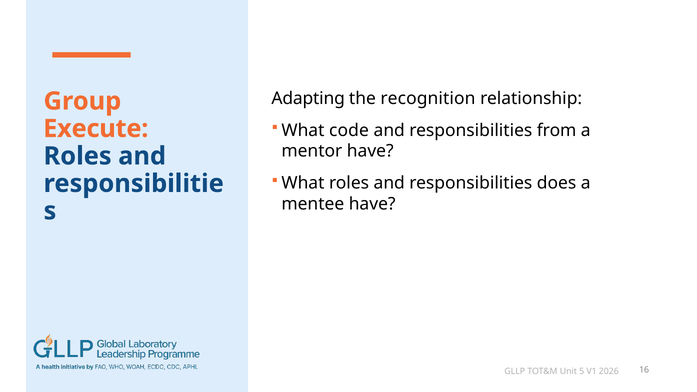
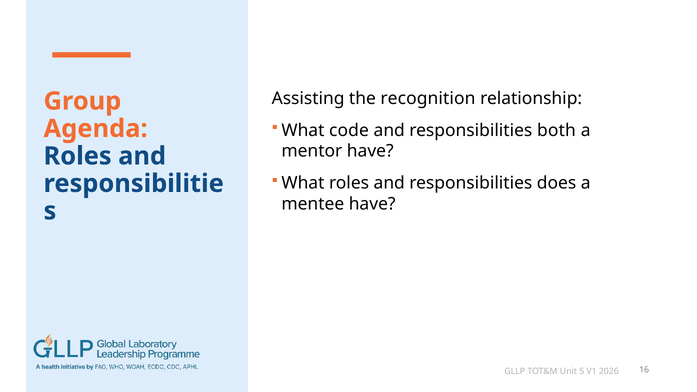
Adapting: Adapting -> Assisting (308, 98)
from: from -> both (556, 130)
Execute: Execute -> Agenda (96, 129)
